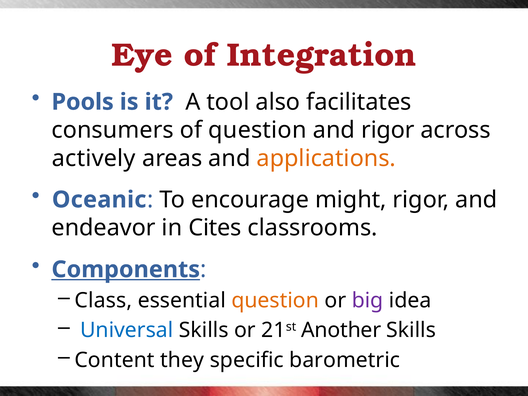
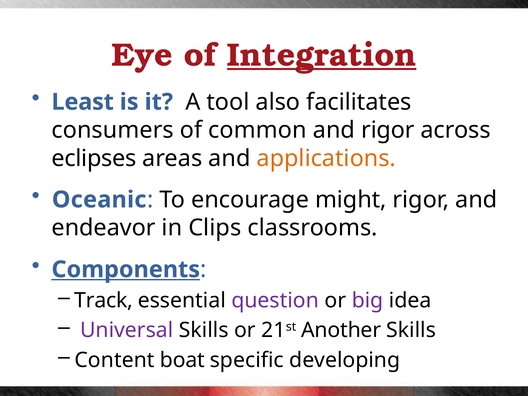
Integration underline: none -> present (322, 55)
Pools: Pools -> Least (83, 102)
of question: question -> common (257, 130)
actively: actively -> eclipses (94, 158)
Cites: Cites -> Clips (215, 228)
Class: Class -> Track (104, 300)
question colour: orange -> purple (275, 300)
Universal colour: blue -> purple (127, 330)
they: they -> boat (182, 360)
barometric: barometric -> developing (345, 360)
